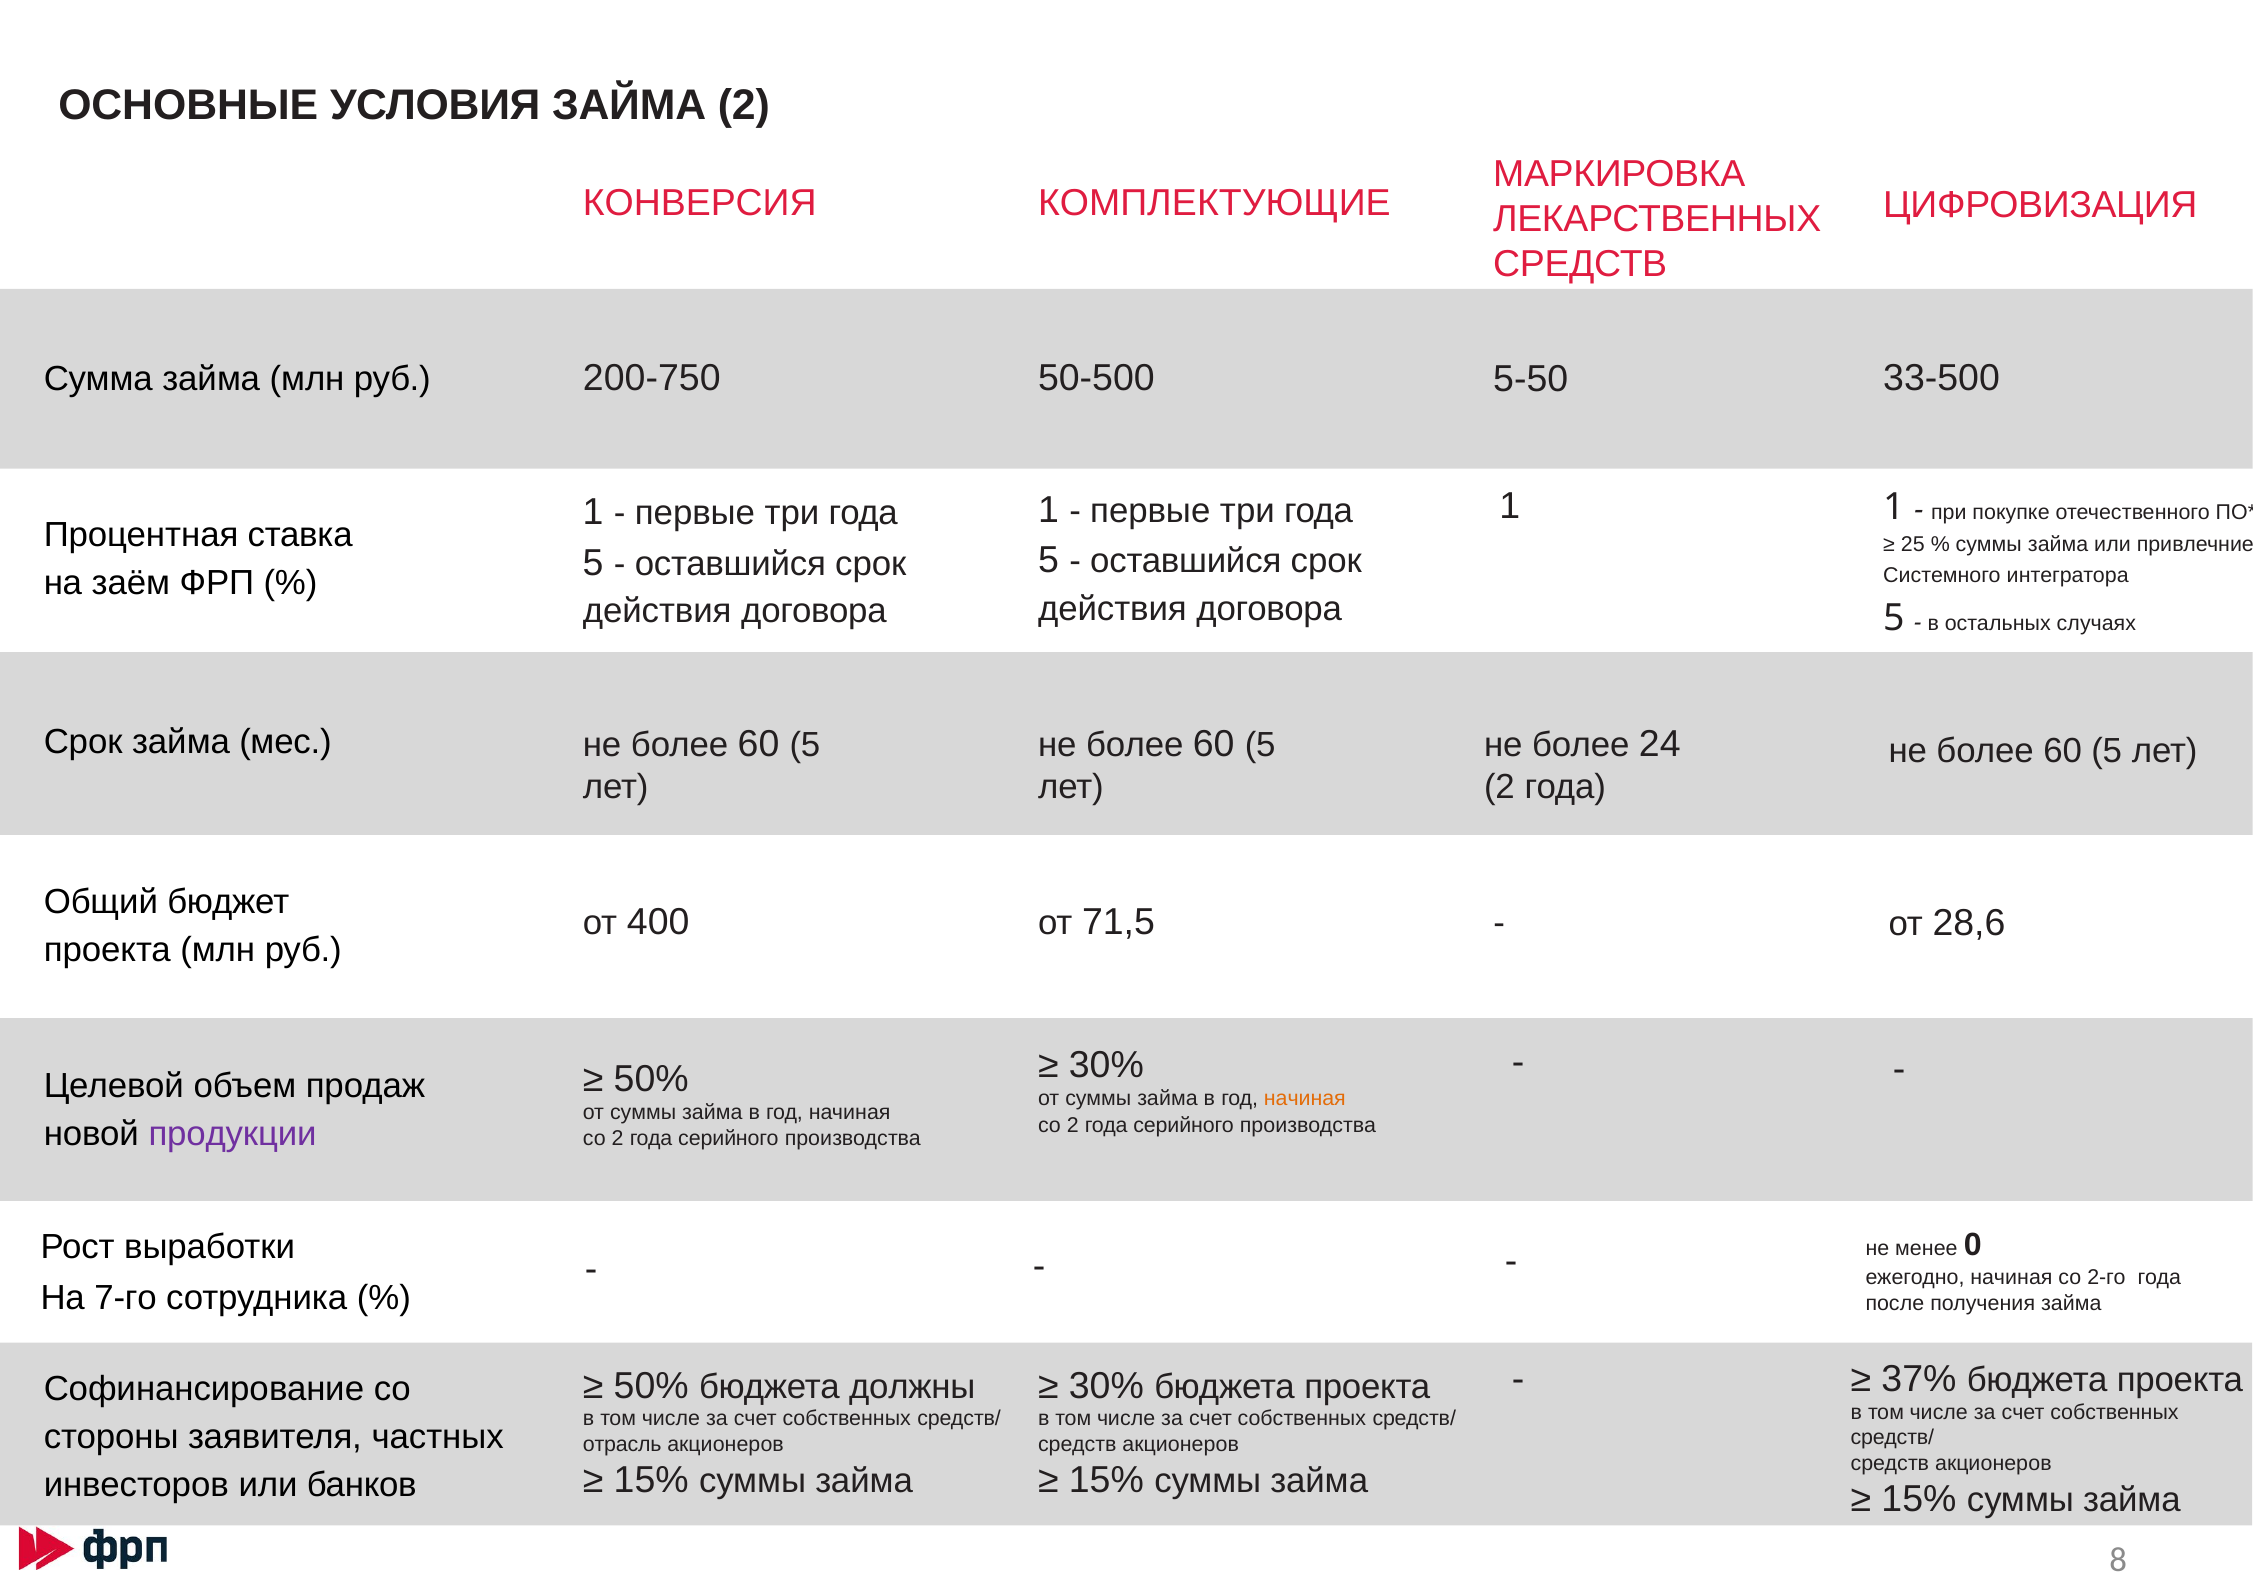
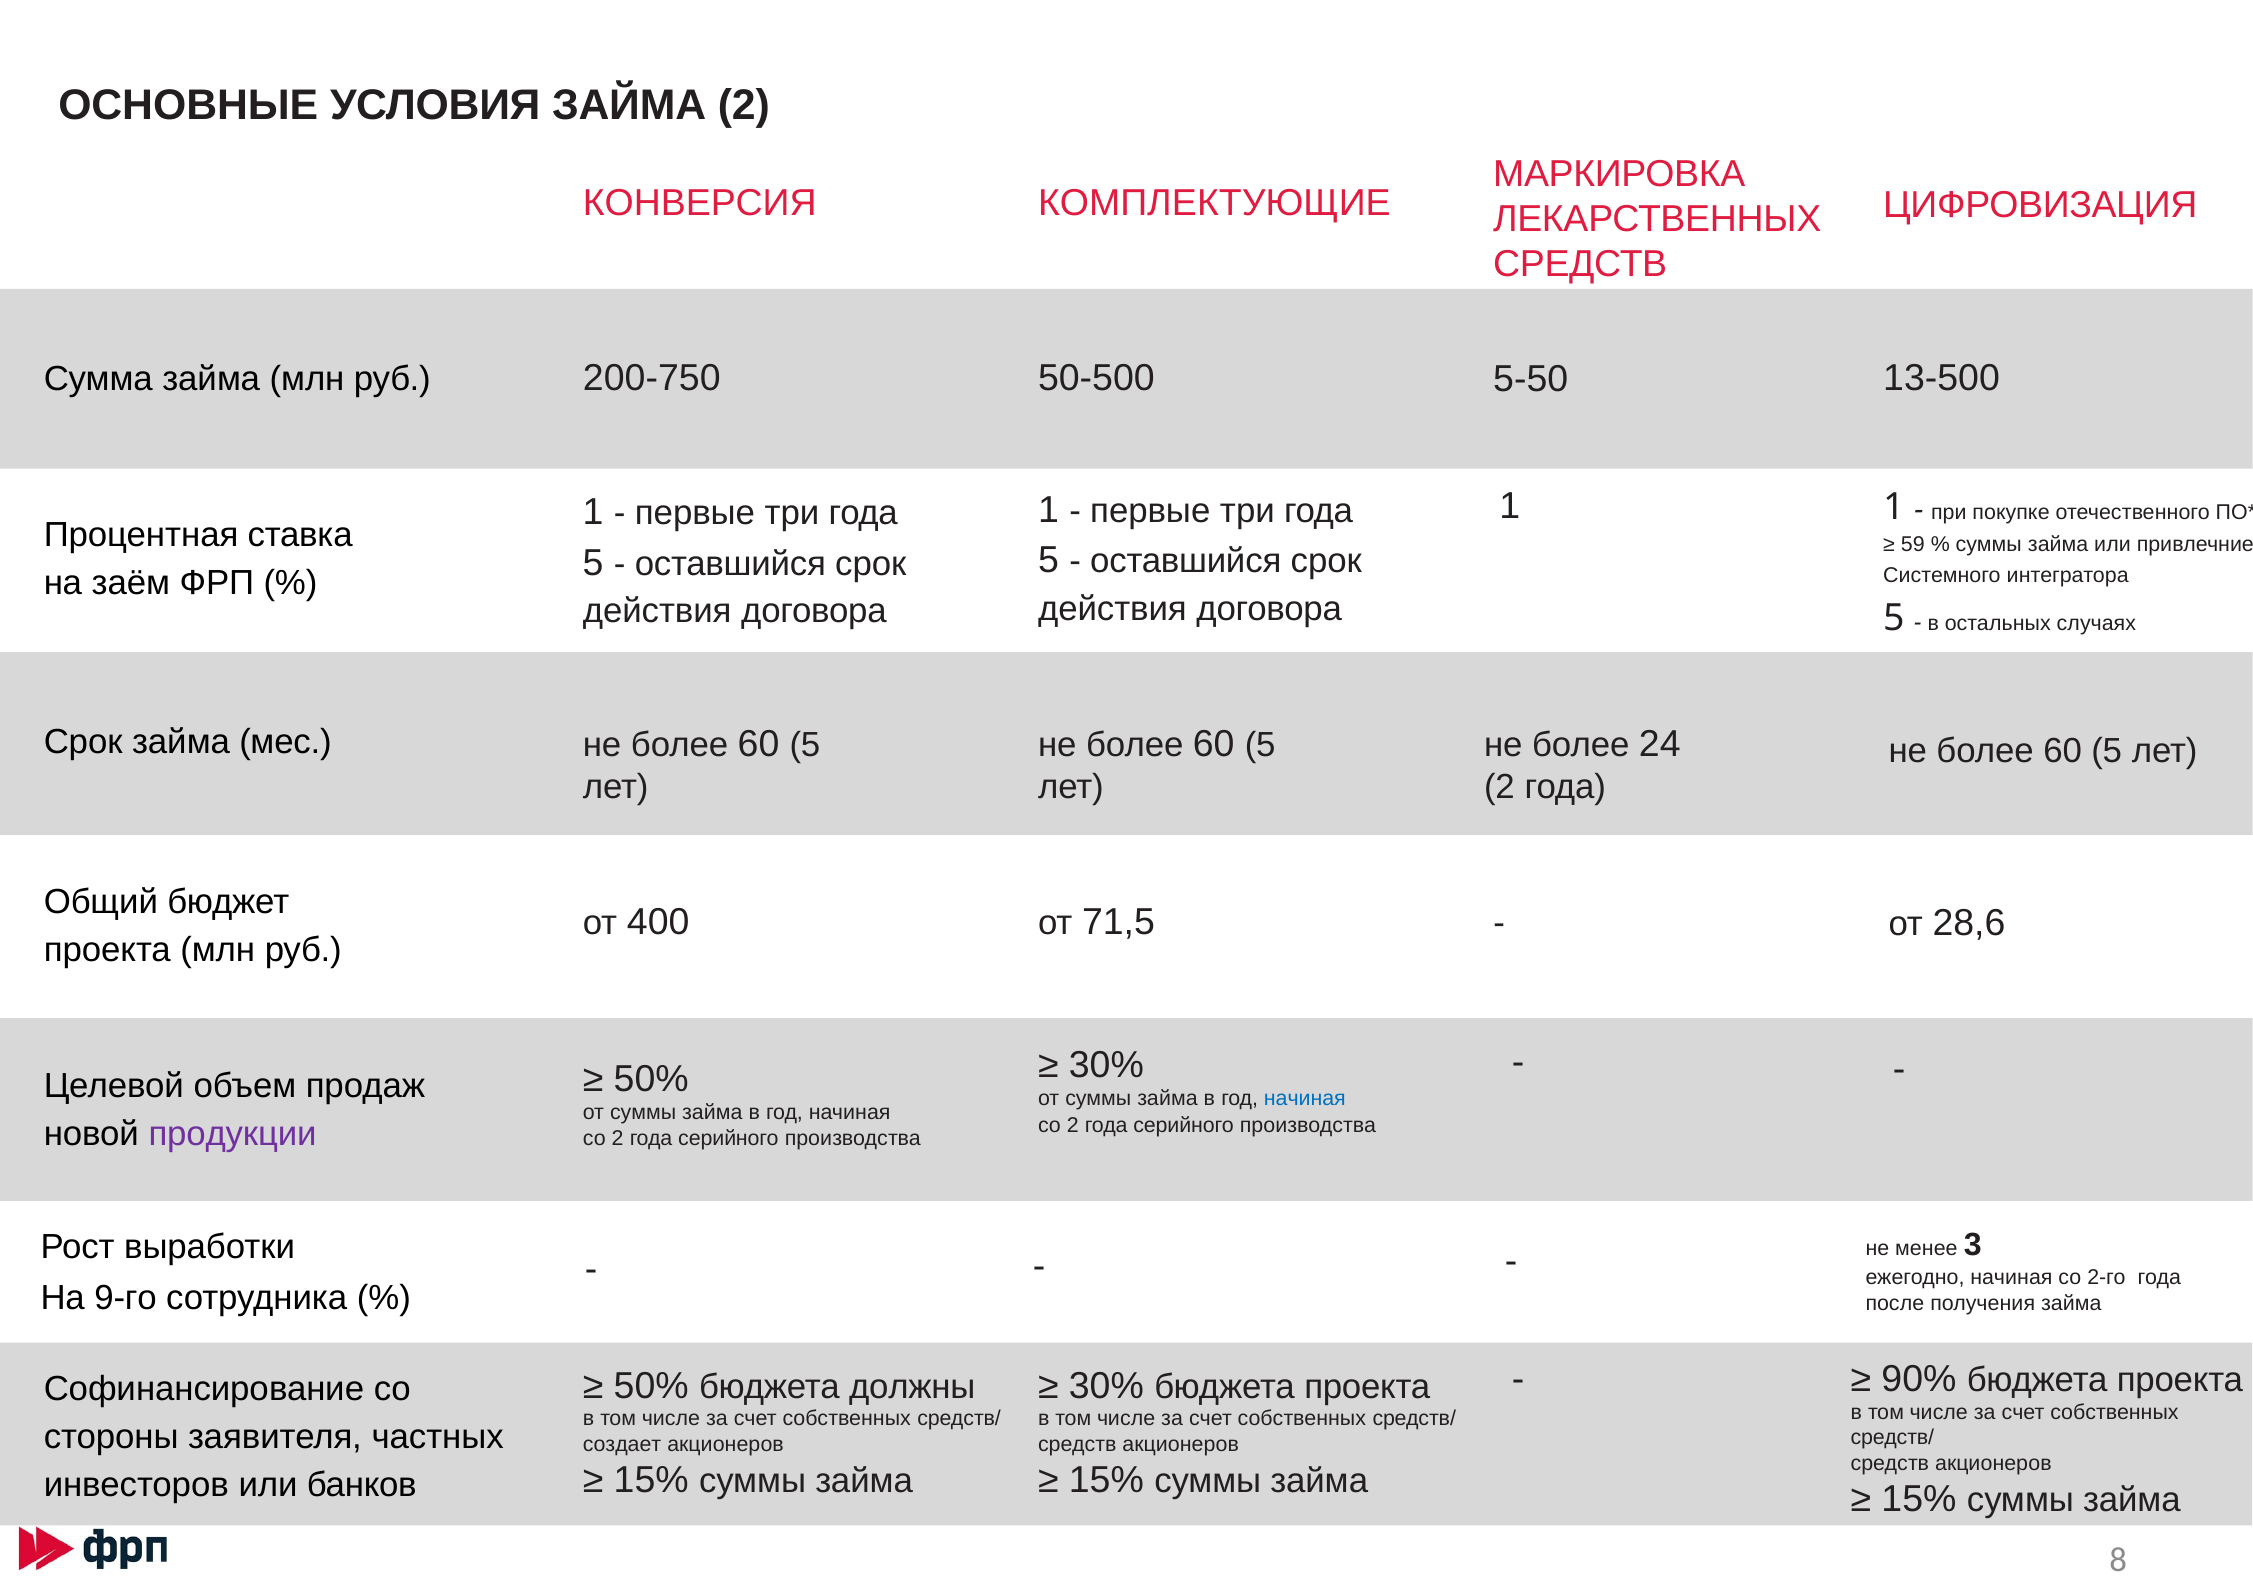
33-500: 33-500 -> 13-500 (1942, 378)
25: 25 -> 59 (1913, 544)
начиная colour: orange -> blue (1305, 1099)
0: 0 -> 3 (1973, 1245)
7-го: 7-го -> 9-го (126, 1298)
37%: 37% -> 90% (1919, 1380)
отрасль: отрасль -> создает (622, 1445)
